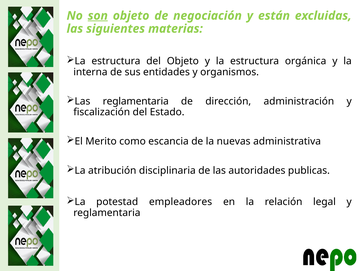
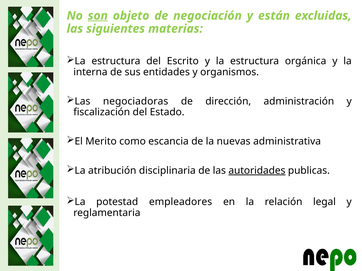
del Objeto: Objeto -> Escrito (183, 61)
Las reglamentaria: reglamentaria -> negociadoras (136, 101)
autoridades underline: none -> present (257, 171)
